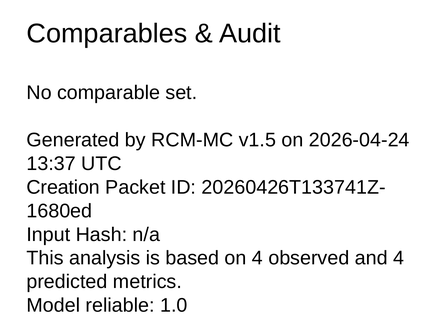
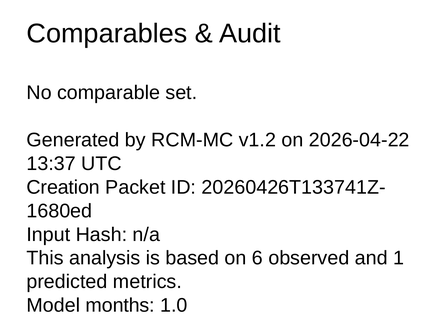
v1.5: v1.5 -> v1.2 (257, 140)
2026-04-24: 2026-04-24 -> 2026-04-22 (359, 140)
on 4: 4 -> 6 (257, 258)
and 4: 4 -> 1 (399, 258)
reliable: reliable -> months (120, 306)
